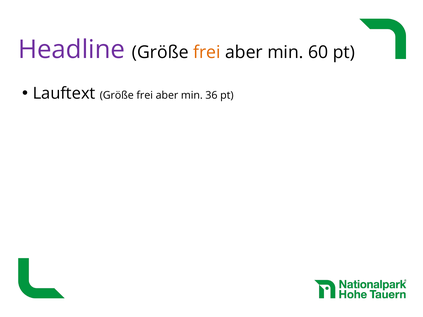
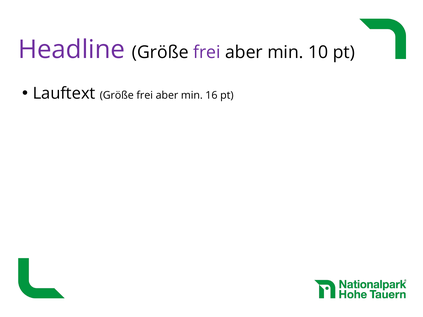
frei colour: orange -> purple (207, 52)
60: 60 -> 10 (318, 52)
36: 36 -> 16 (211, 96)
